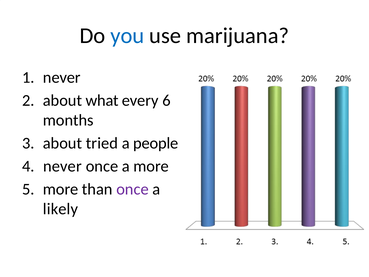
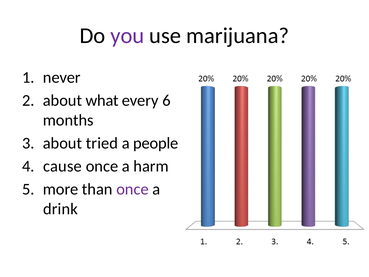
you colour: blue -> purple (127, 36)
never: never -> cause (62, 166)
a more: more -> harm (151, 166)
likely: likely -> drink (60, 209)
